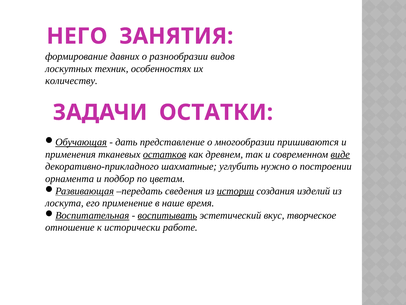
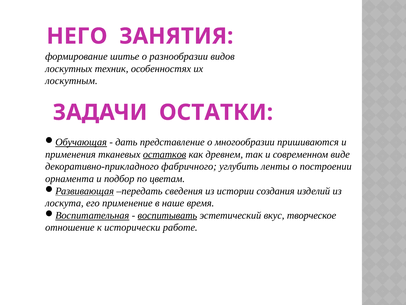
давних: давних -> шитье (125, 56)
количеству: количеству -> лоскутным (71, 81)
виде underline: present -> none (340, 154)
шахматные: шахматные -> фабричного (189, 166)
нужно: нужно -> ленты (275, 166)
истории underline: present -> none (235, 191)
